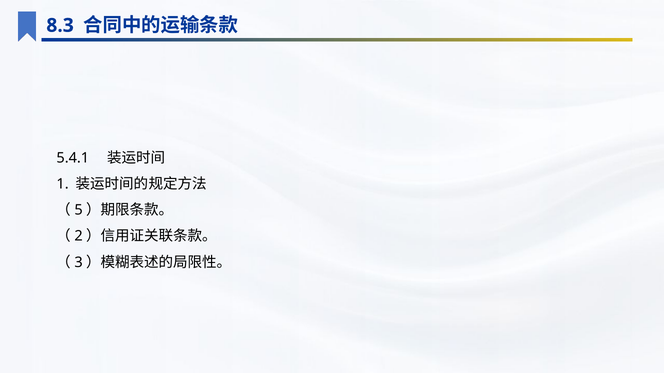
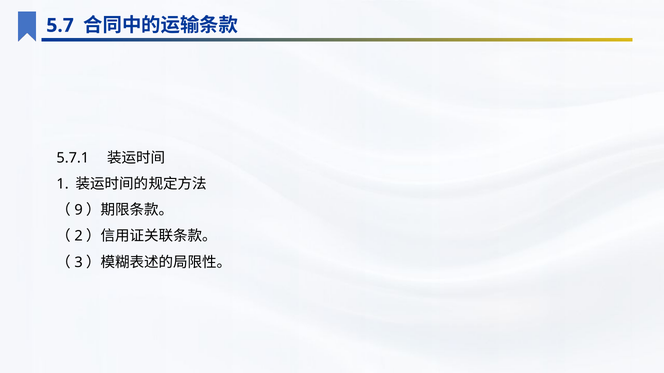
8.3: 8.3 -> 5.7 (60, 25)
5.4.1: 5.4.1 -> 5.7.1 (73, 158)
5: 5 -> 9 (79, 210)
